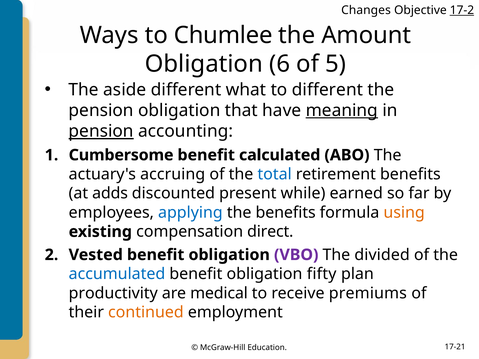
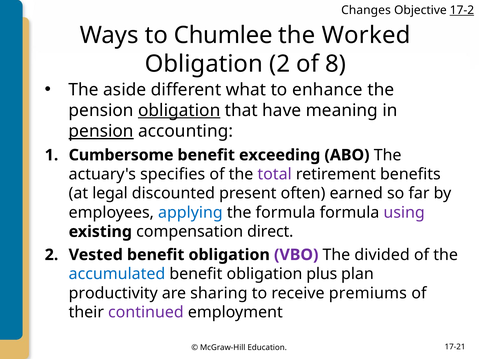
Amount: Amount -> Worked (366, 35)
Obligation 6: 6 -> 2 (280, 64)
5: 5 -> 8 (336, 64)
to different: different -> enhance (327, 90)
obligation underline: none -> present (179, 111)
meaning underline: present -> none (342, 111)
calculated: calculated -> exceeding (280, 155)
accruing: accruing -> specifies (173, 174)
total colour: blue -> purple (275, 174)
adds: adds -> legal (110, 193)
while: while -> often (303, 193)
the benefits: benefits -> formula (286, 213)
using colour: orange -> purple (404, 213)
fifty: fifty -> plus (322, 274)
medical: medical -> sharing (219, 293)
continued colour: orange -> purple (146, 312)
